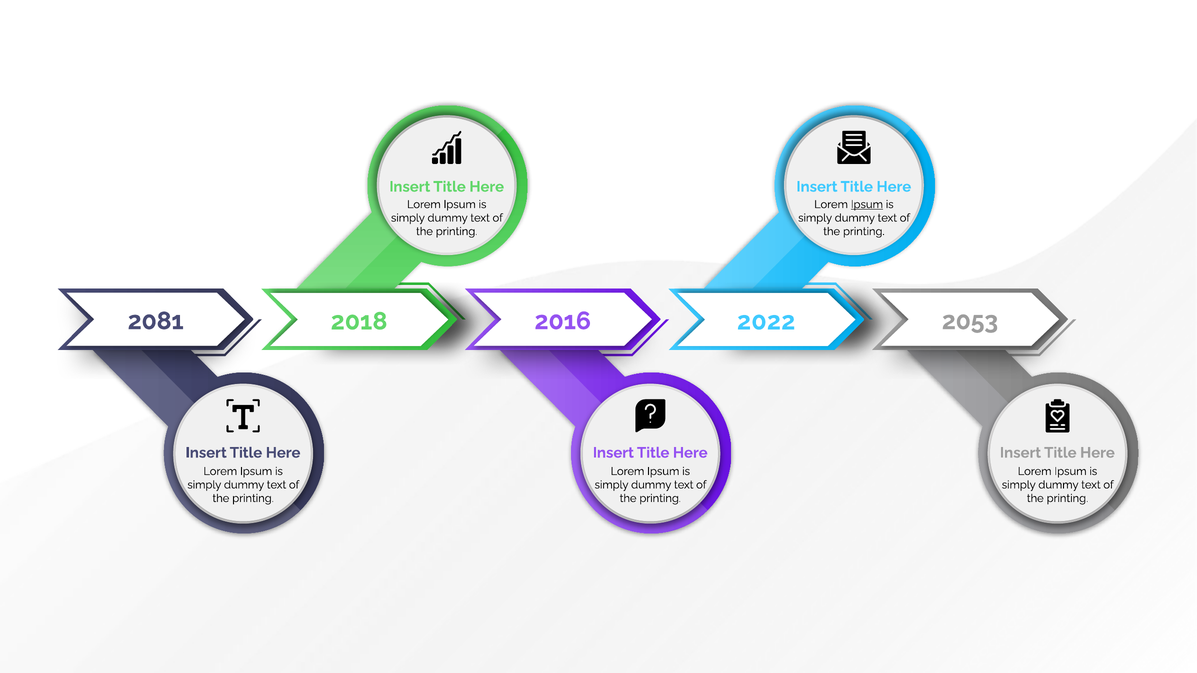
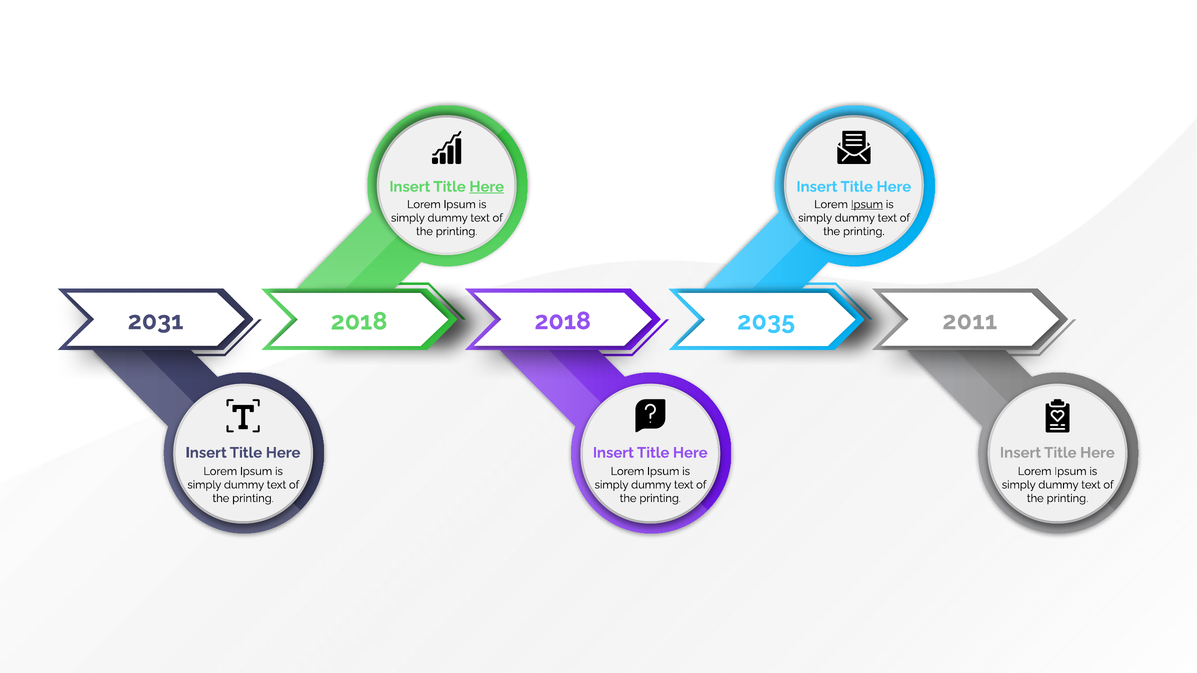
Here underline: none -> present (487, 187)
2081: 2081 -> 2031 (156, 321)
2016: 2016 -> 2018 (563, 321)
2053: 2053 -> 2011 (970, 321)
2022: 2022 -> 2035 (766, 321)
